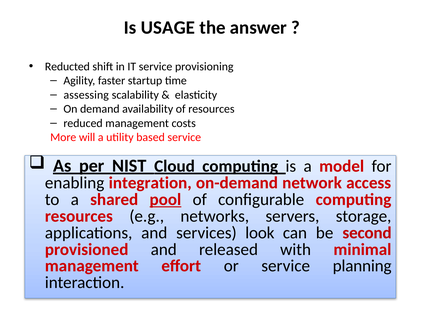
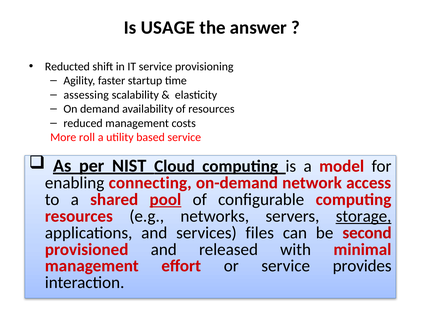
will: will -> roll (87, 137)
integration: integration -> connecting (150, 183)
storage underline: none -> present (364, 216)
look: look -> files (260, 233)
planning: planning -> provides (362, 266)
